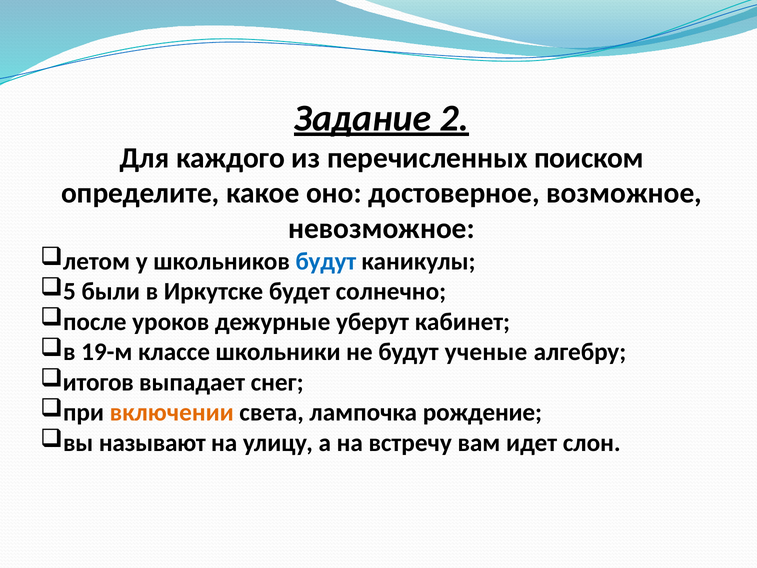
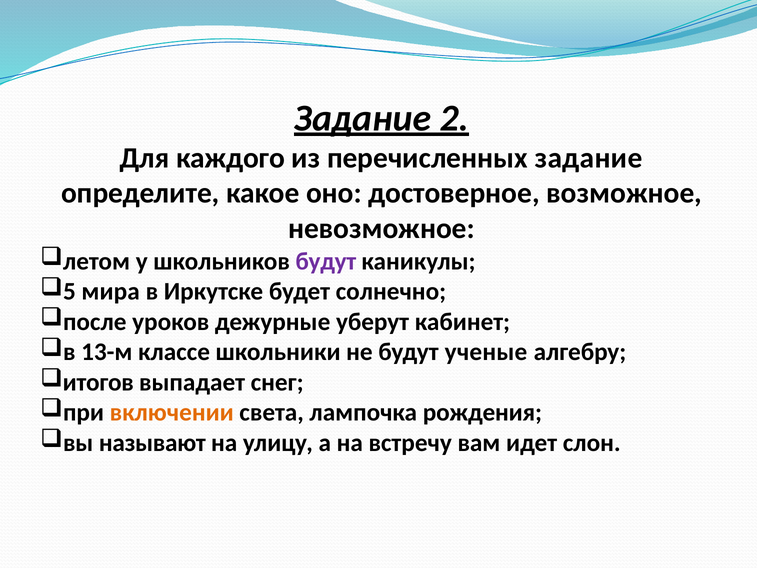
перечисленных поиском: поиском -> задание (589, 158)
будут colour: blue -> purple (326, 261)
были: были -> мира (111, 291)
19-м: 19-м -> 13-м (107, 352)
рождение: рождение -> рождения (482, 412)
